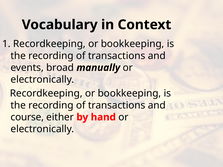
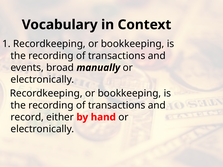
course: course -> record (27, 117)
